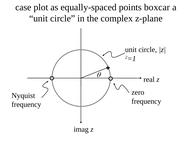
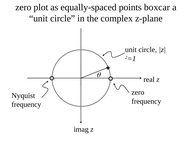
case: case -> zero (23, 7)
